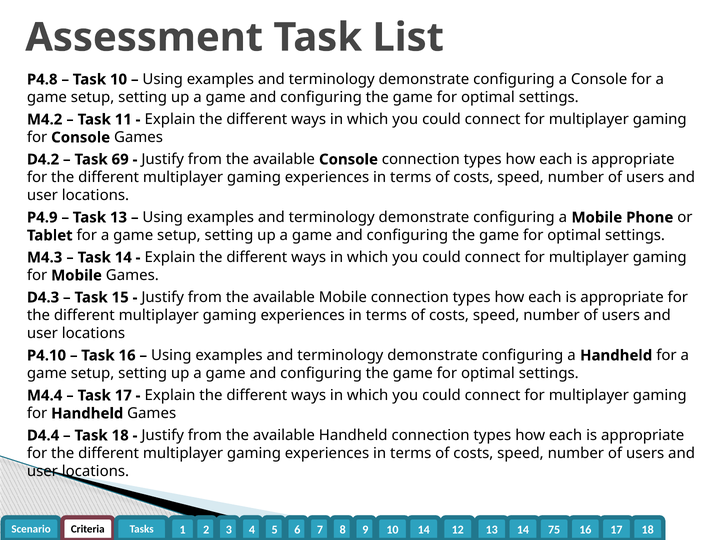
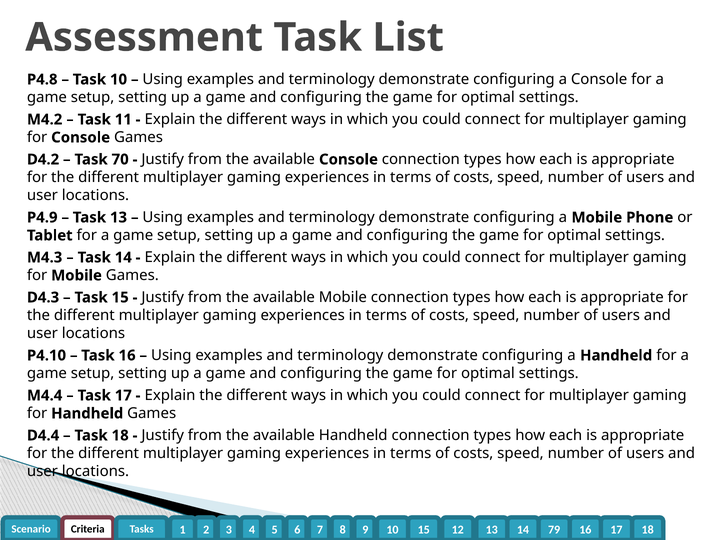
69: 69 -> 70 (120, 159)
10 14: 14 -> 15 (424, 530)
75: 75 -> 79 (554, 530)
